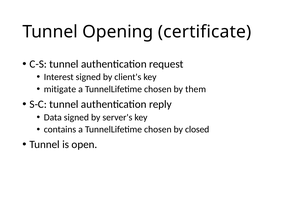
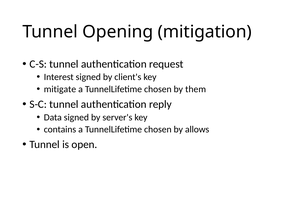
certificate: certificate -> mitigation (205, 32)
closed: closed -> allows (197, 130)
